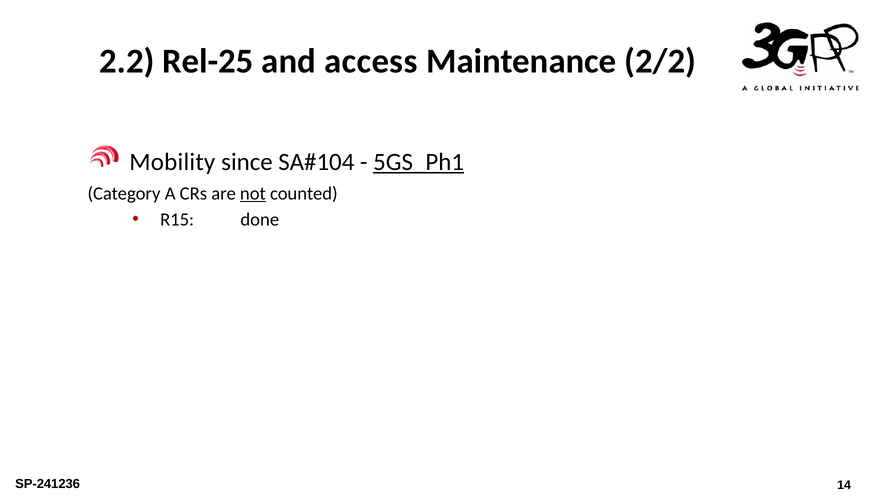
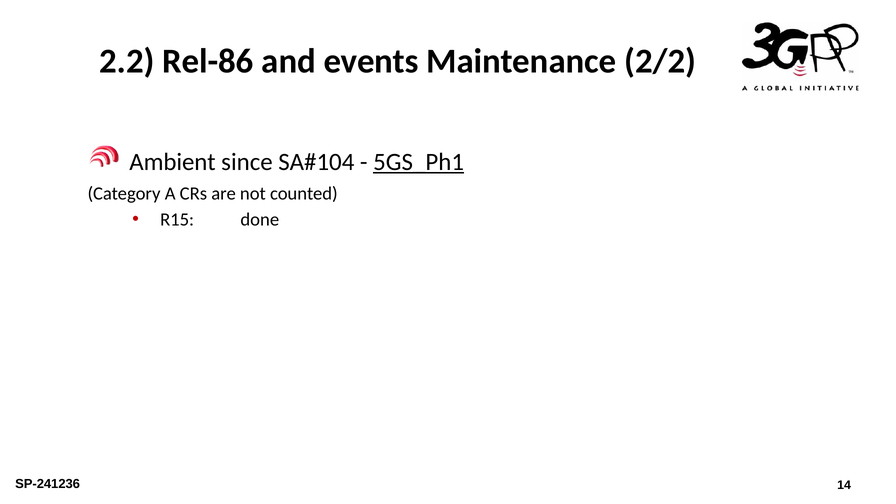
Rel-25: Rel-25 -> Rel-86 (208, 61)
access: access -> events (371, 61)
Mobility: Mobility -> Ambient (172, 162)
not underline: present -> none (253, 194)
